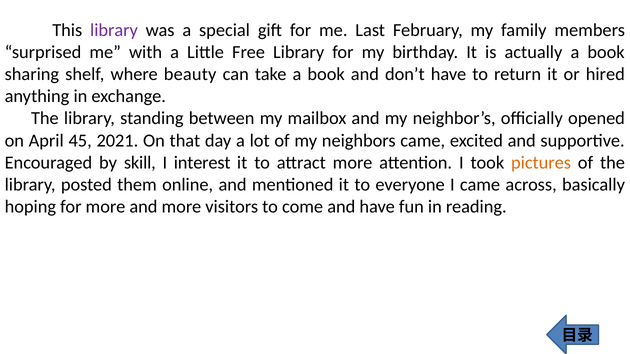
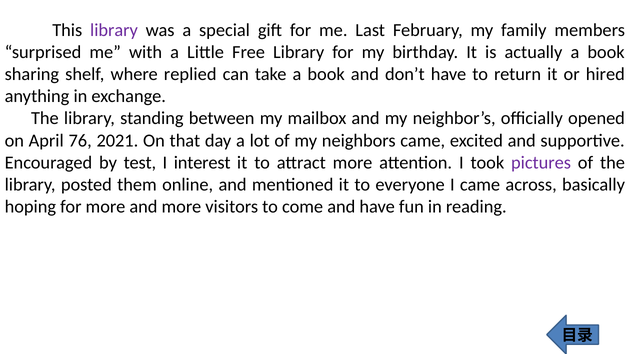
beauty: beauty -> replied (190, 74)
45: 45 -> 76 (80, 141)
skill: skill -> test (140, 163)
pictures colour: orange -> purple (541, 163)
